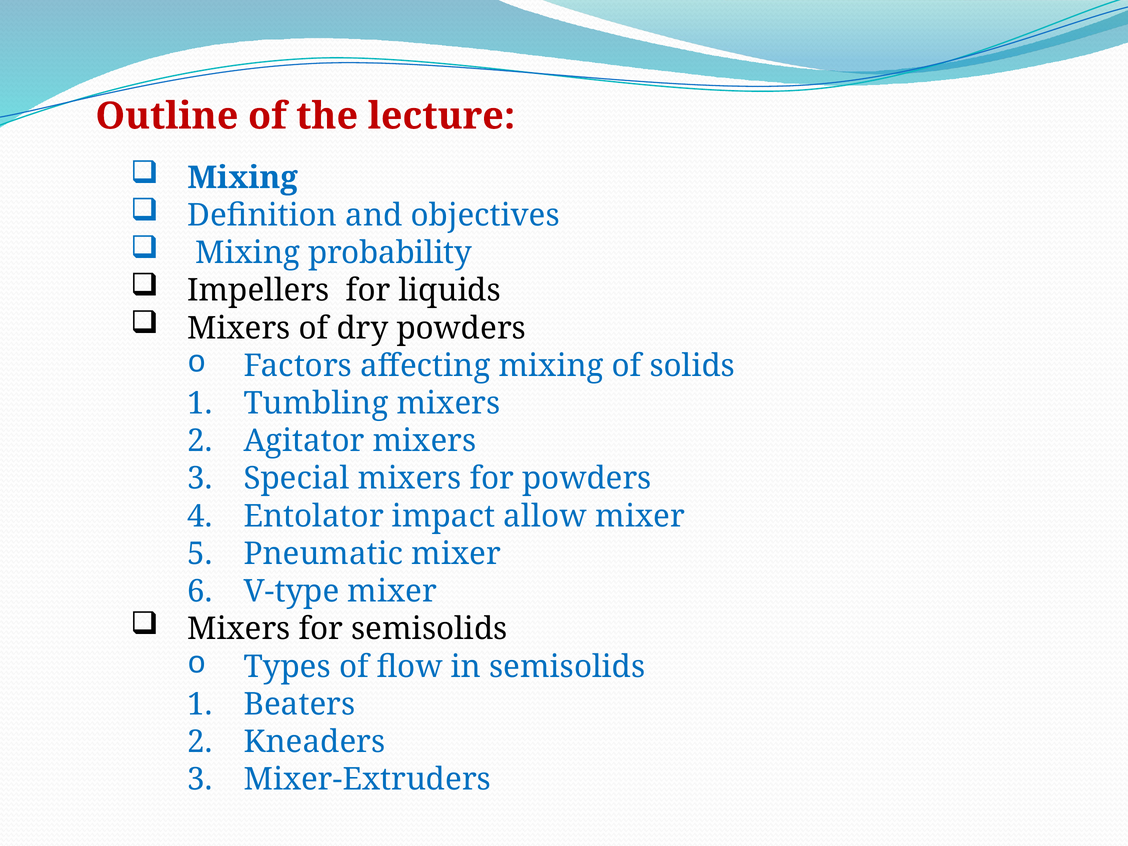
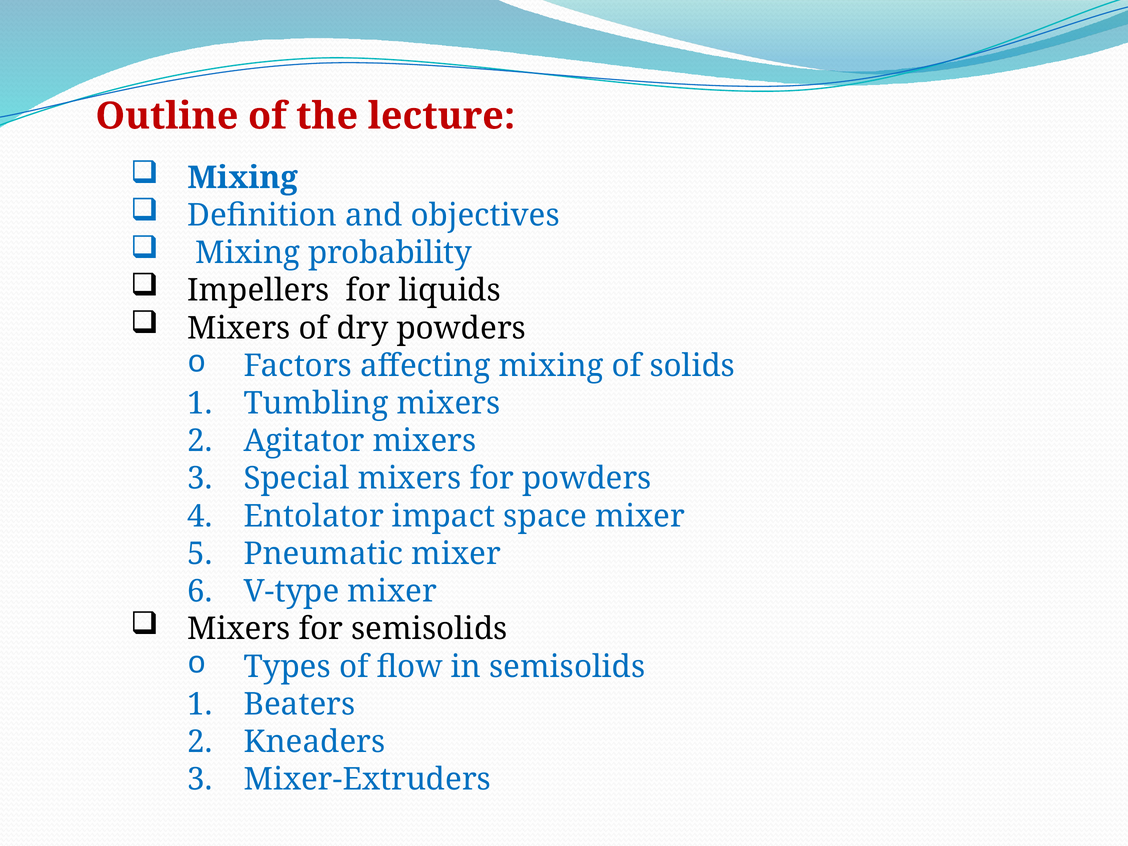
allow: allow -> space (545, 516)
